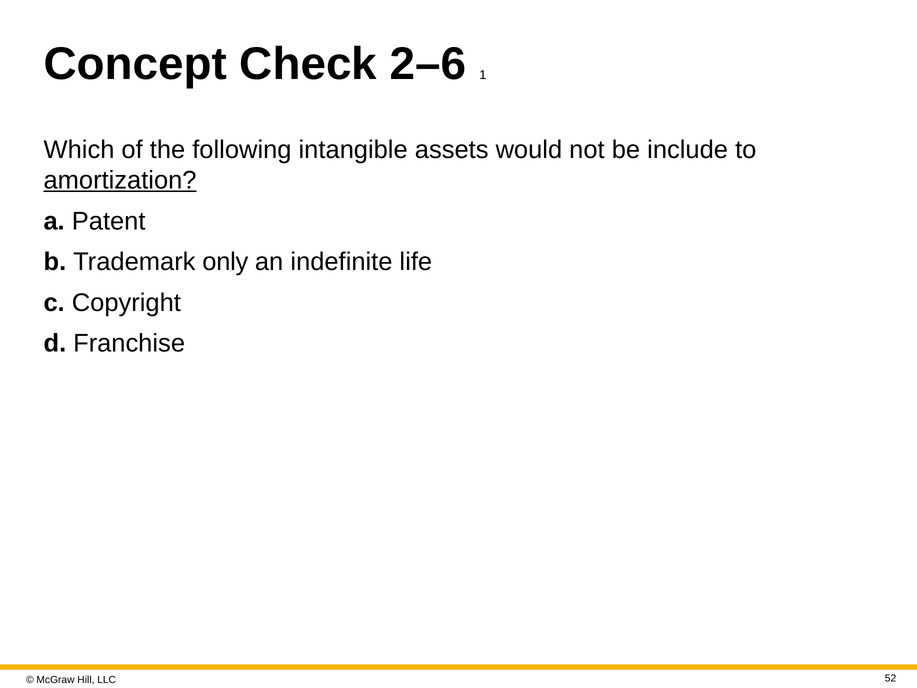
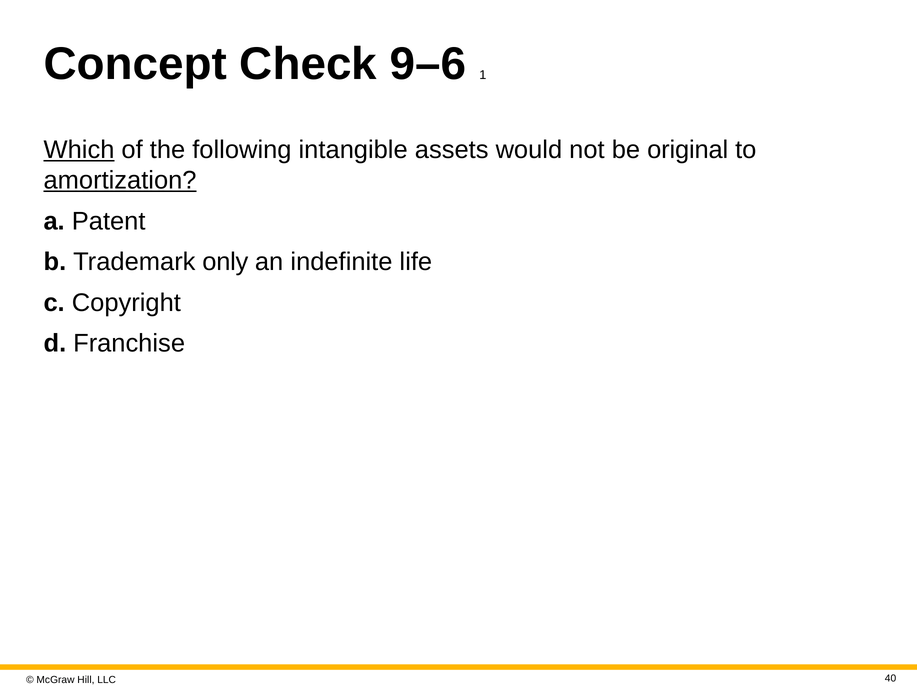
2–6: 2–6 -> 9–6 (428, 64)
Which underline: none -> present (79, 150)
include: include -> original (688, 150)
52: 52 -> 40 (891, 678)
